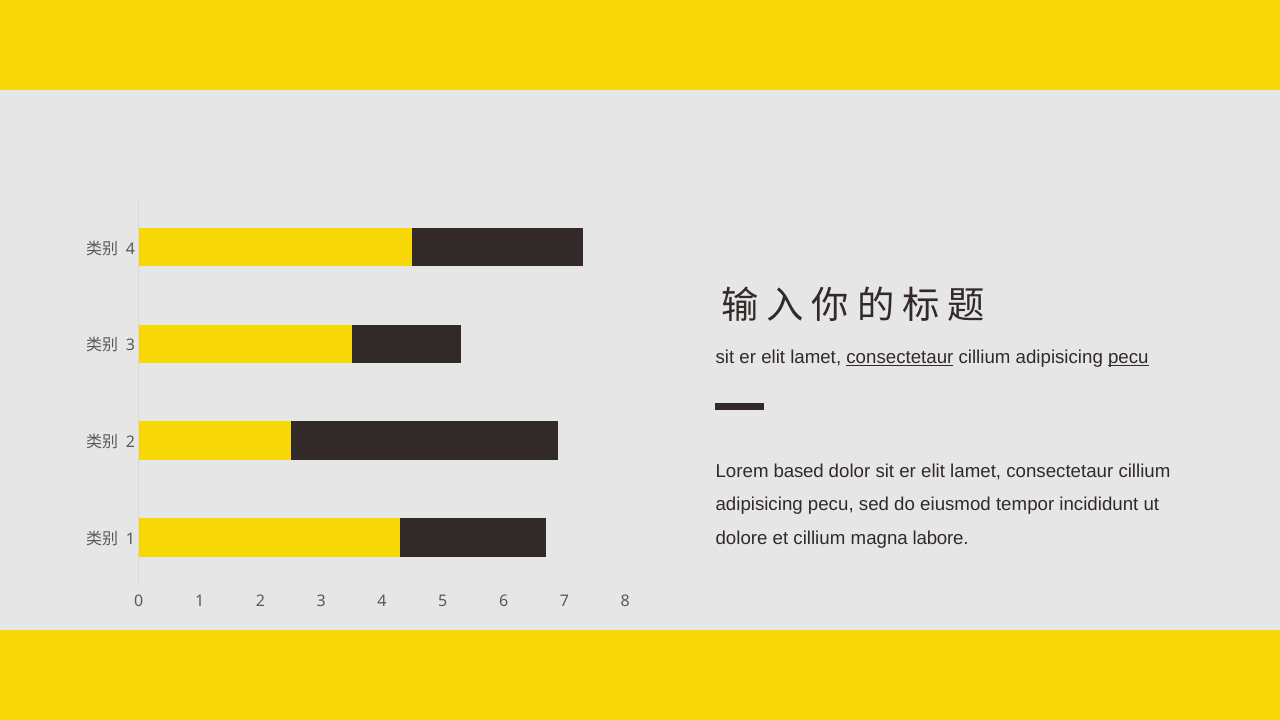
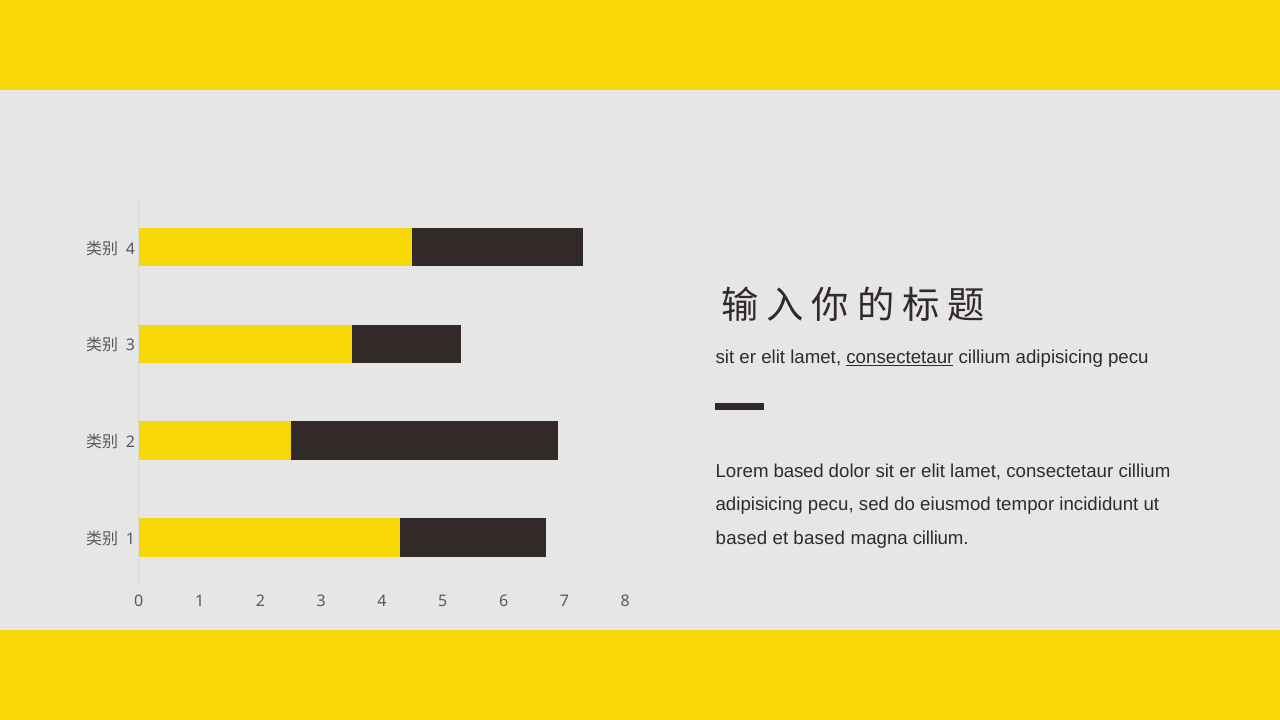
pecu underline: present -> none (1128, 357)
dolore: dolore -> based (741, 538)
et cillium: cillium -> based (819, 538)
magna labore: labore -> cillium (941, 538)
